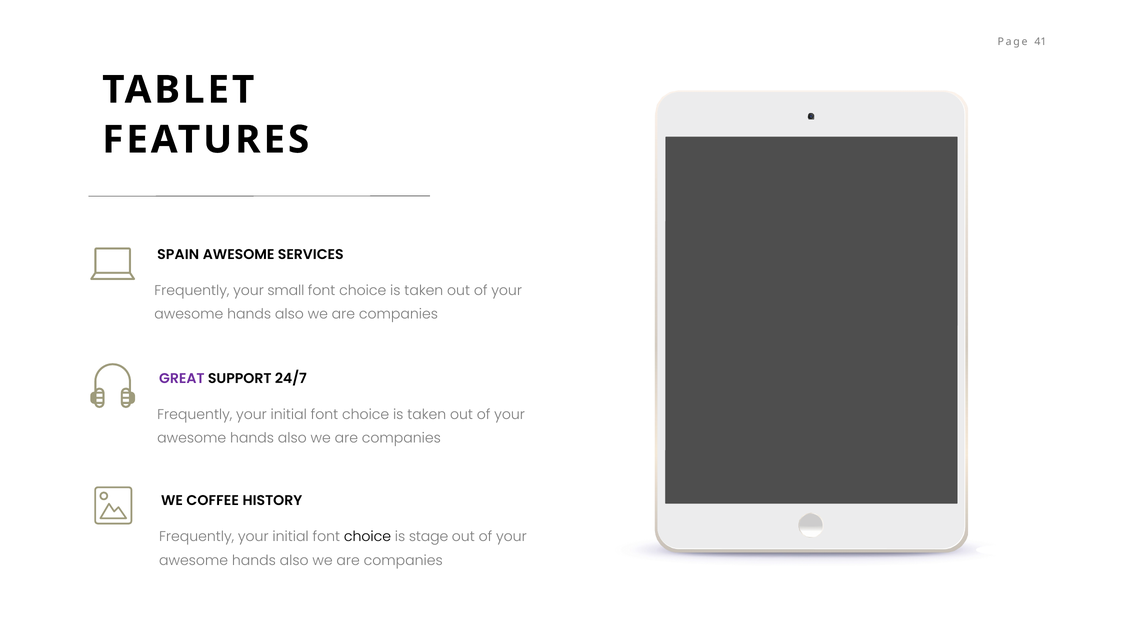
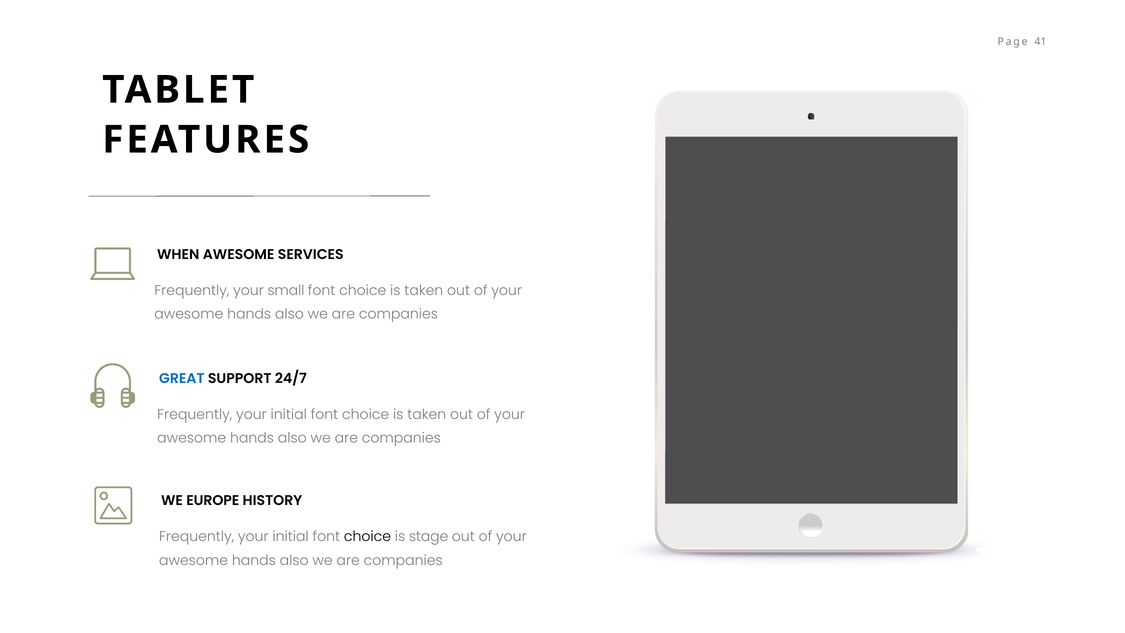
SPAIN: SPAIN -> WHEN (178, 254)
GREAT colour: purple -> blue (182, 378)
COFFEE: COFFEE -> EUROPE (213, 501)
